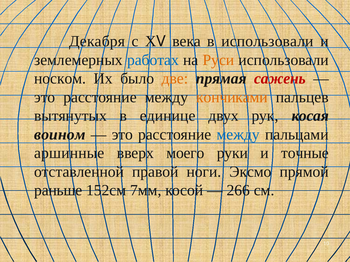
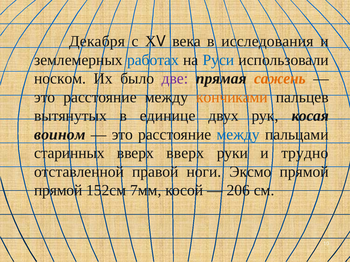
в использовали: использовали -> исследования (267, 41)
Руси colour: orange -> blue (218, 60)
две colour: orange -> purple (175, 79)
сажень colour: red -> orange (280, 79)
аршинные: аршинные -> старинных (69, 153)
вверх моего: моего -> вверх (185, 153)
точные: точные -> трудно (305, 153)
раньше: раньше -> прямой (58, 191)
266: 266 -> 206 (238, 191)
